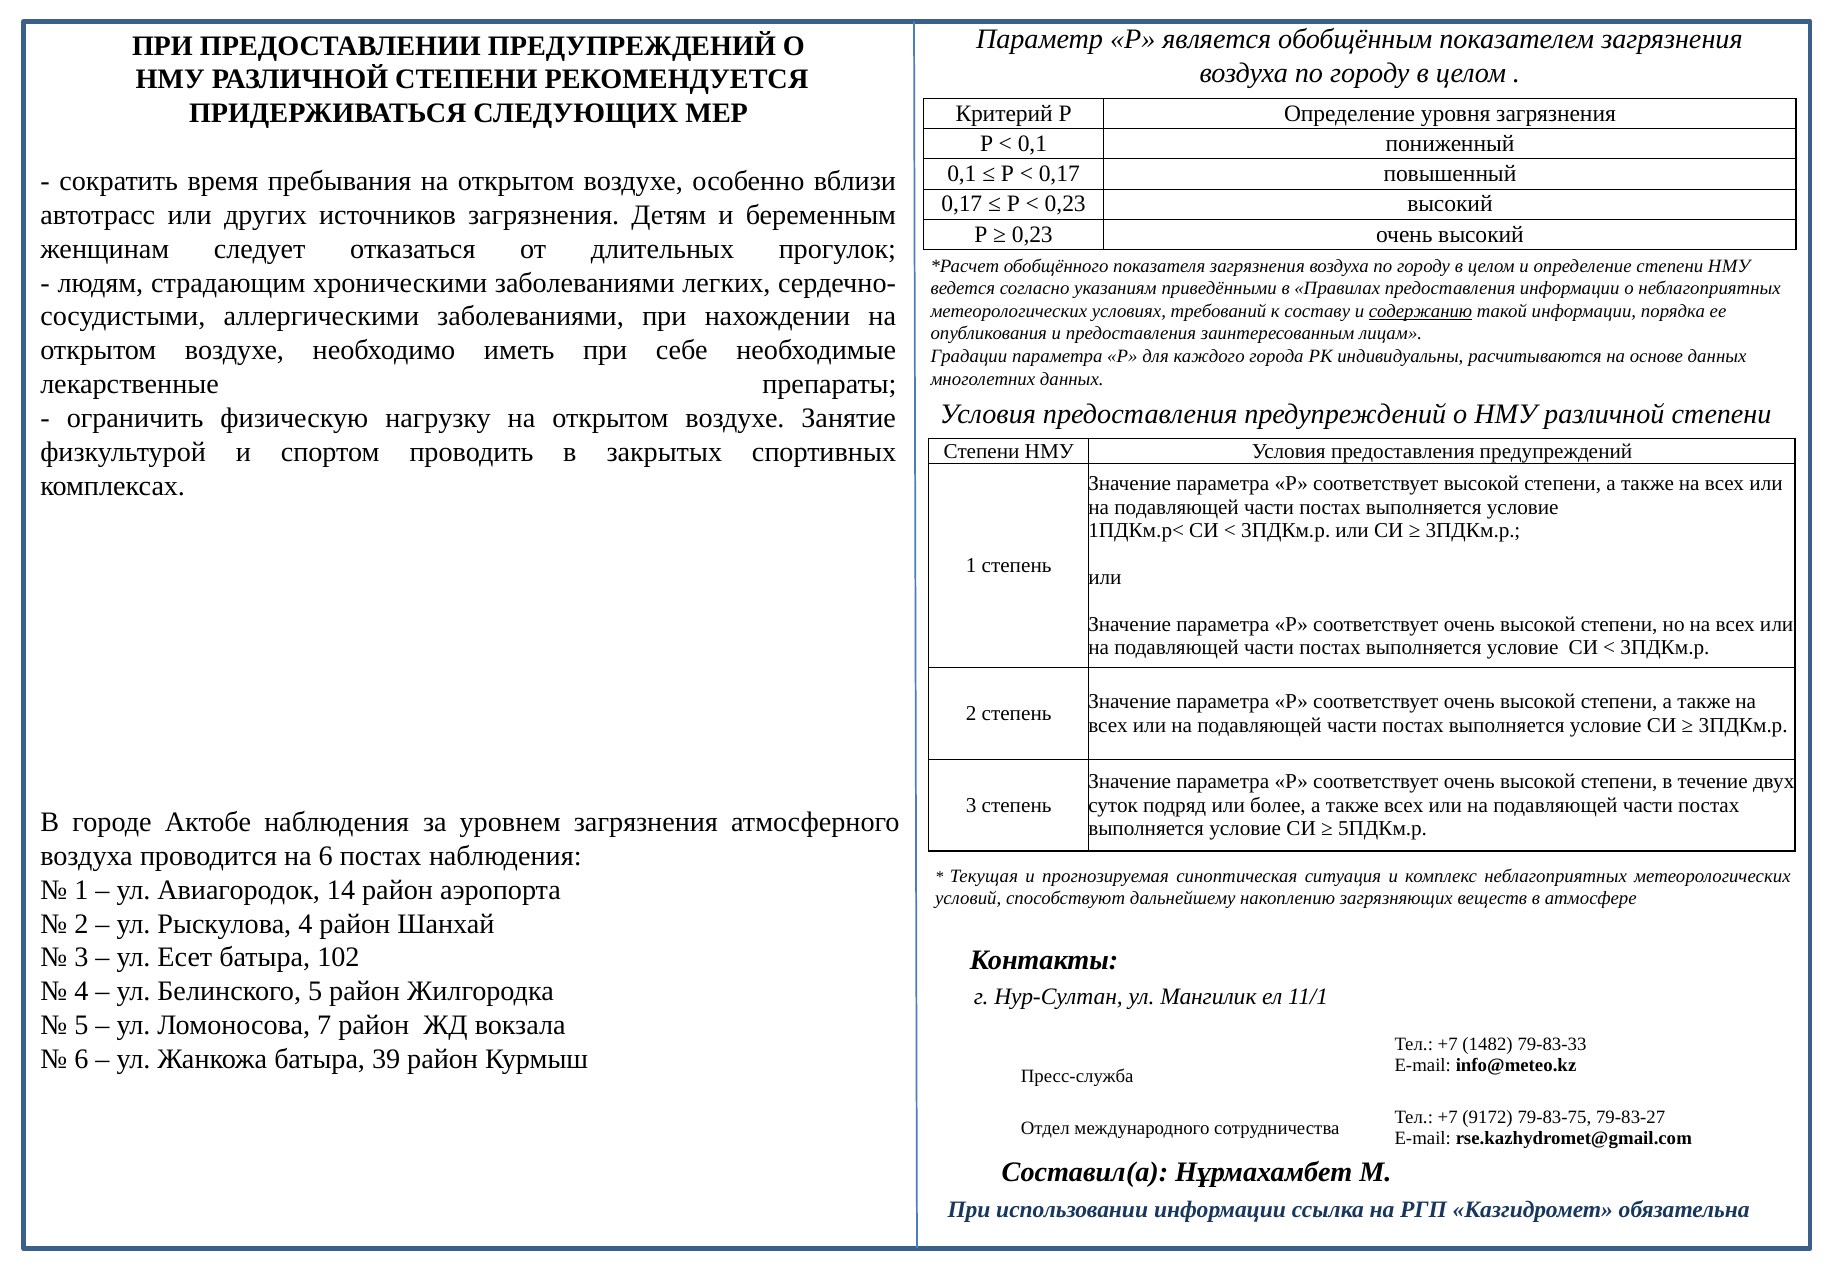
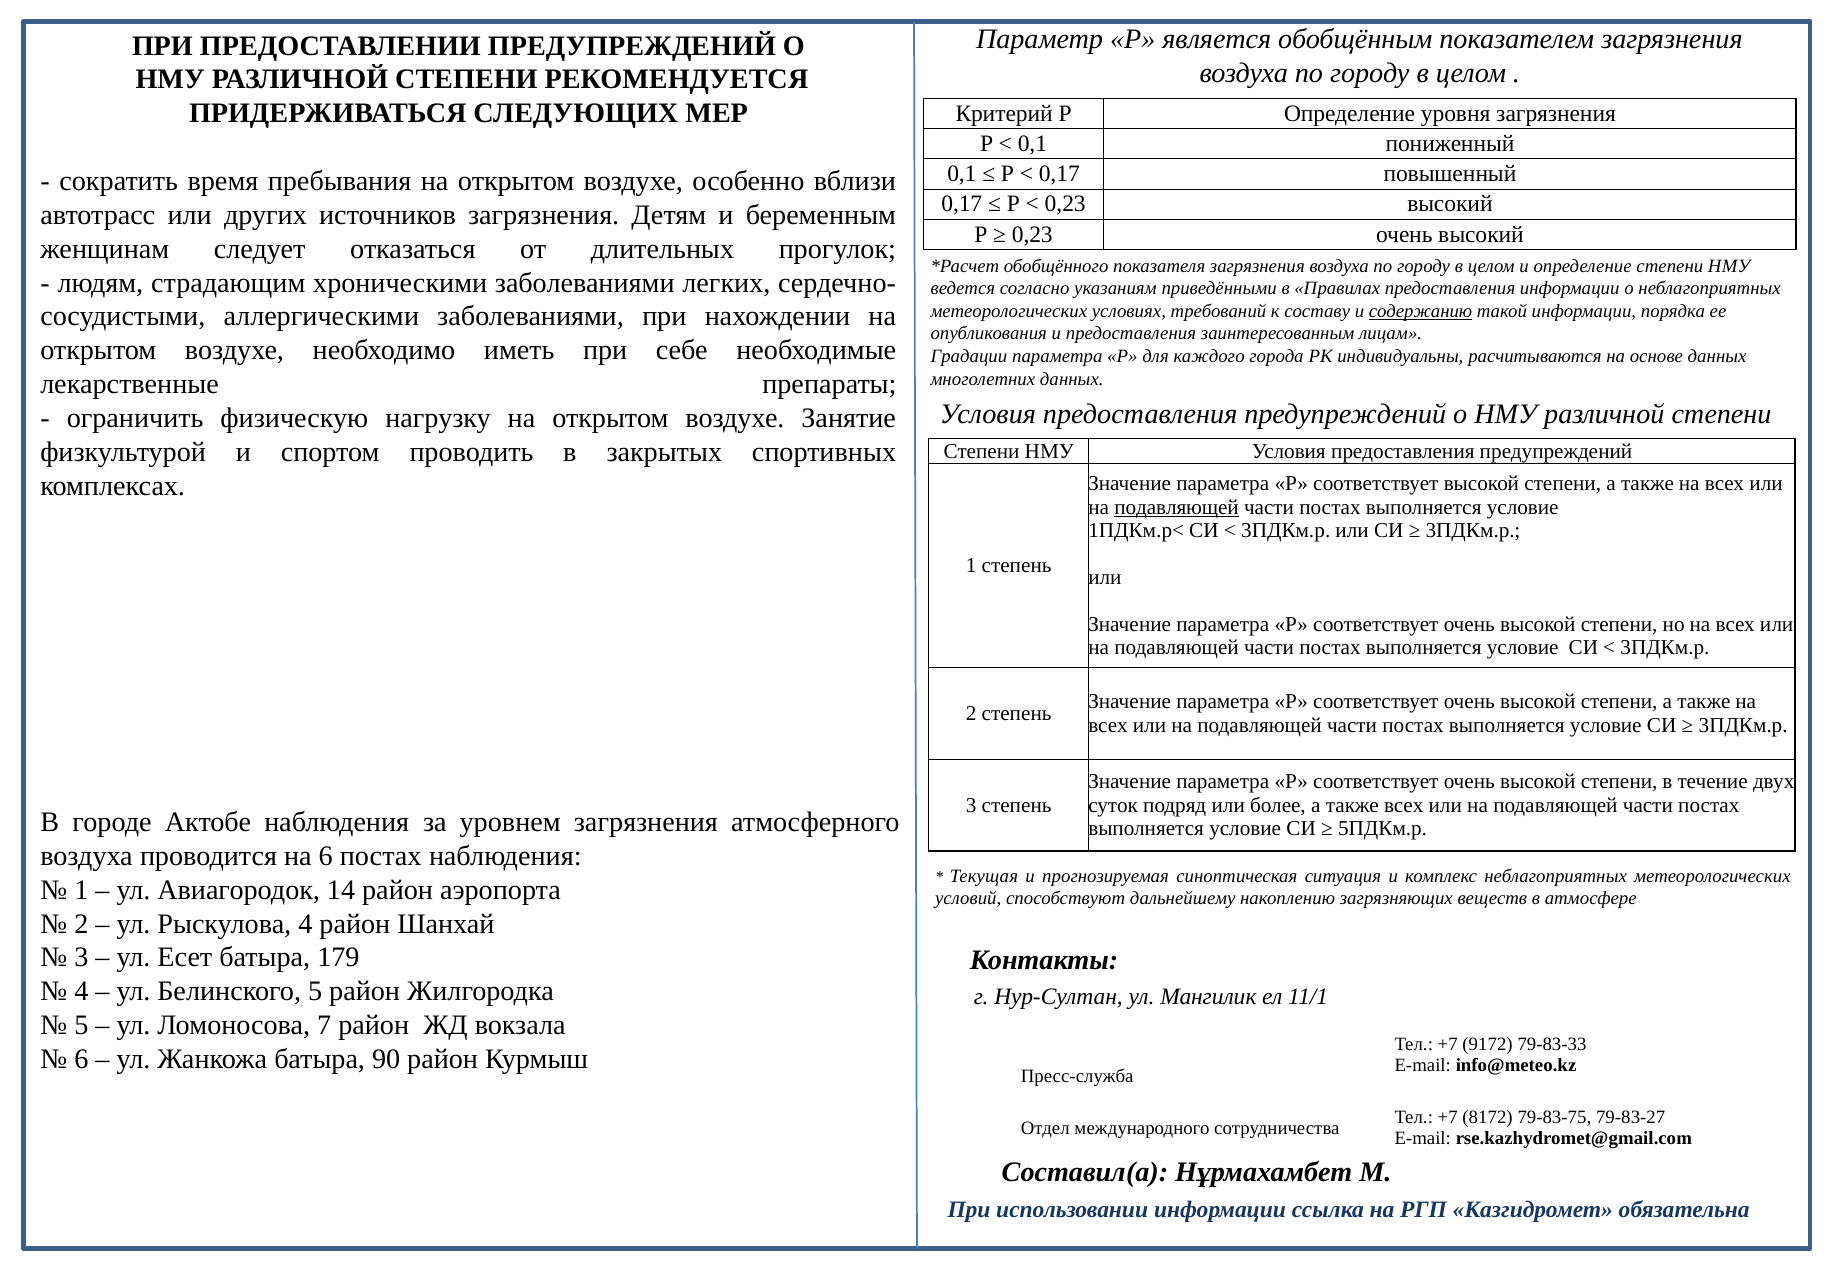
подавляющей underline: none -> present (1177, 507)
102: 102 -> 179 (338, 957)
1482: 1482 -> 9172 (1488, 1044)
39: 39 -> 90 (386, 1059)
9172: 9172 -> 8172 (1488, 1118)
